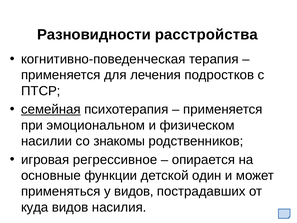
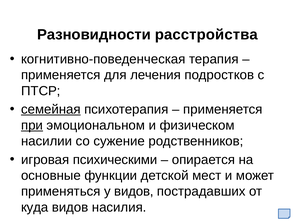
при underline: none -> present (32, 125)
знакомы: знакомы -> сужение (119, 141)
регрессивное: регрессивное -> психическими (115, 159)
один: один -> мест (207, 175)
